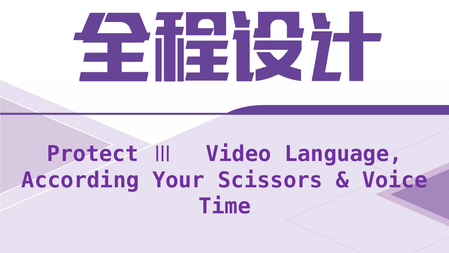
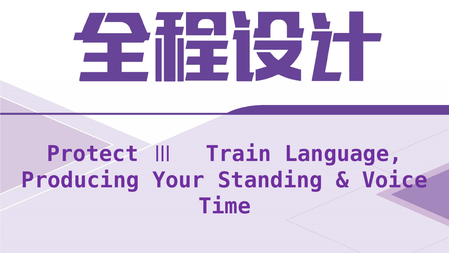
Video: Video -> Train (239, 154)
According: According -> Producing (80, 180)
Scissors: Scissors -> Standing (270, 180)
